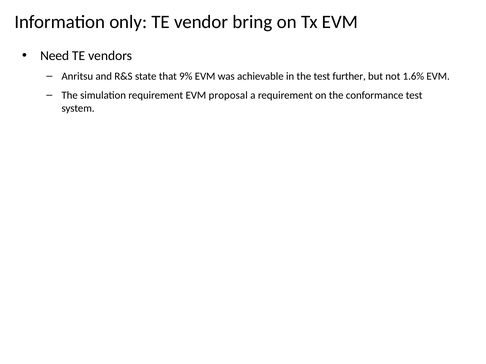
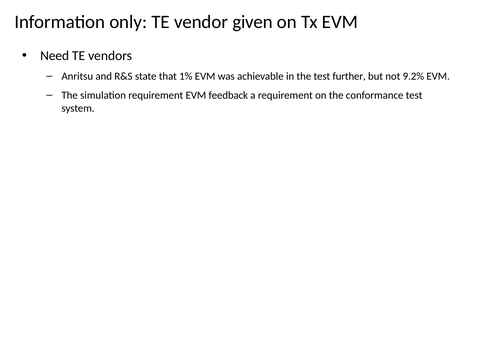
bring: bring -> given (253, 22)
9%: 9% -> 1% (186, 76)
1.6%: 1.6% -> 9.2% (413, 76)
proposal: proposal -> feedback (228, 95)
